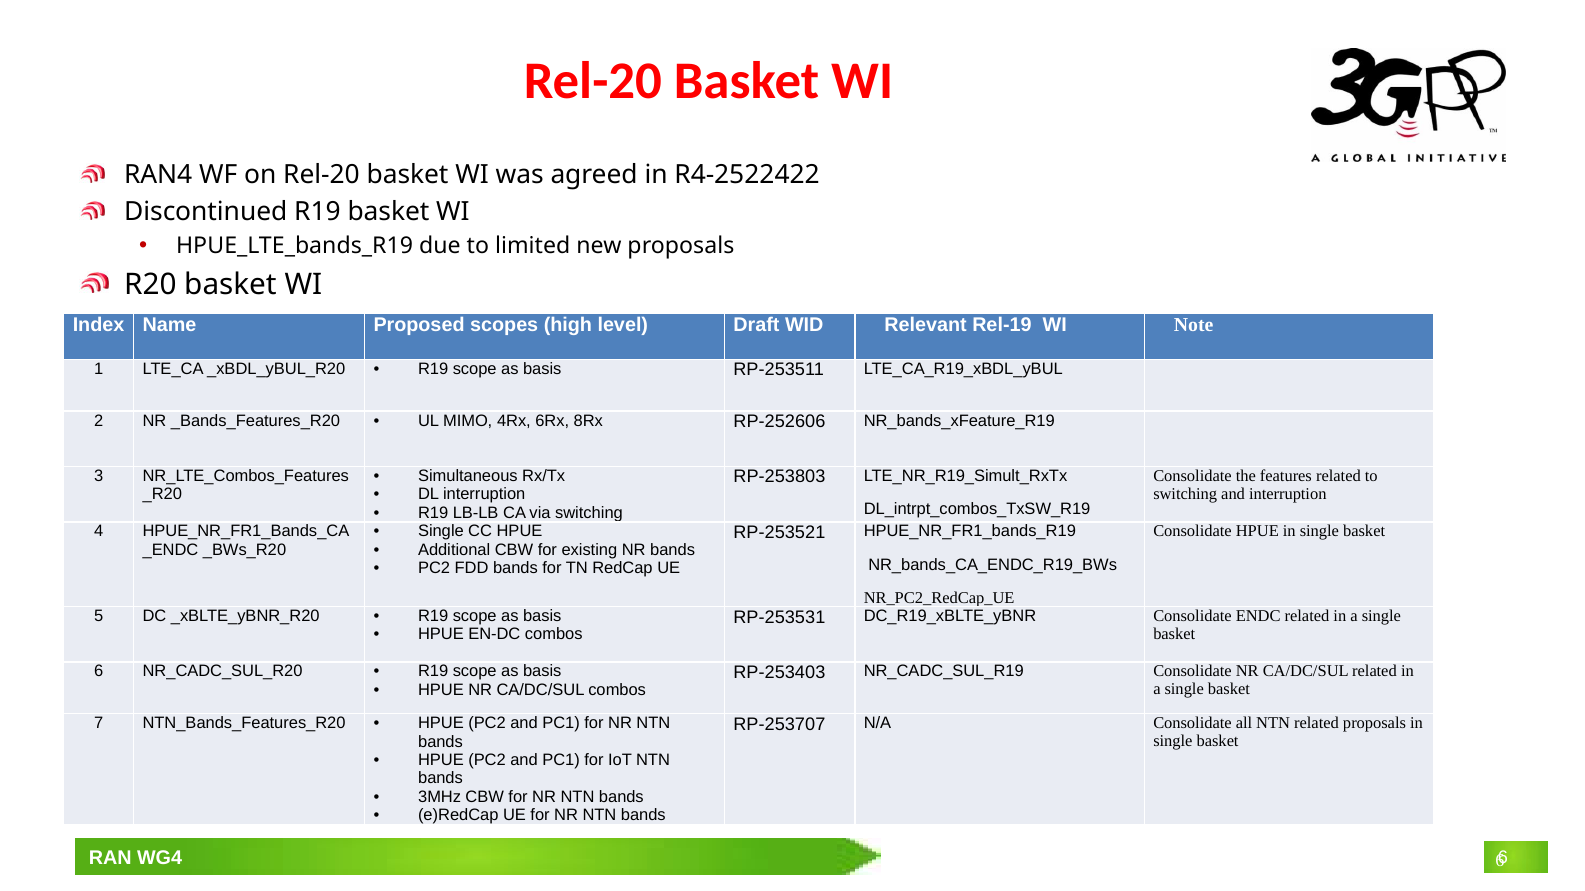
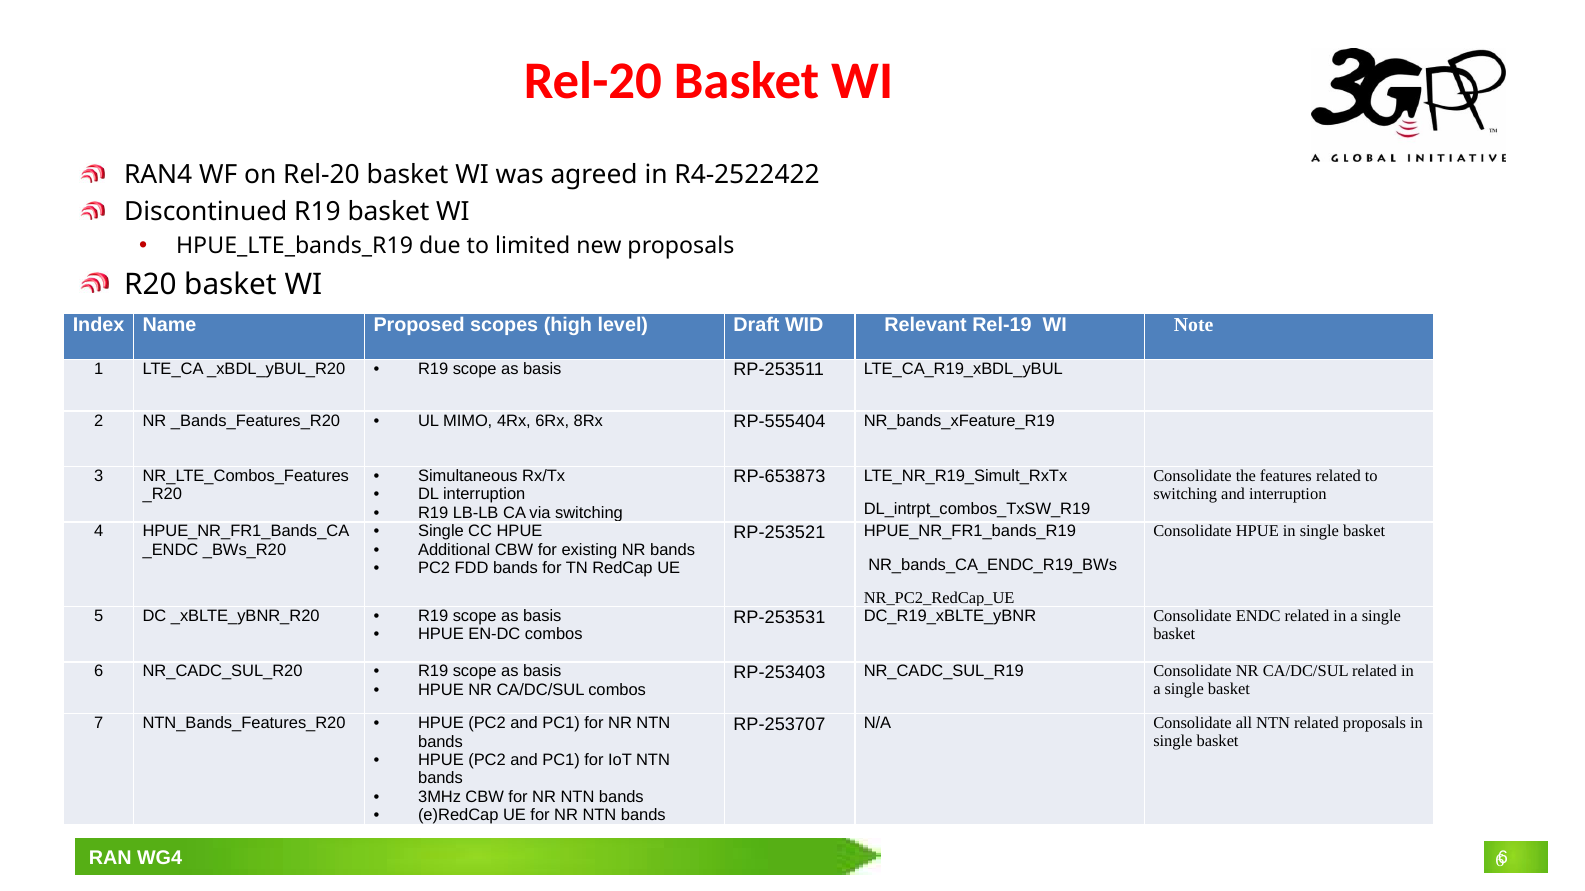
RP-252606: RP-252606 -> RP-555404 (779, 422)
RP-253803: RP-253803 -> RP-653873 (779, 477)
